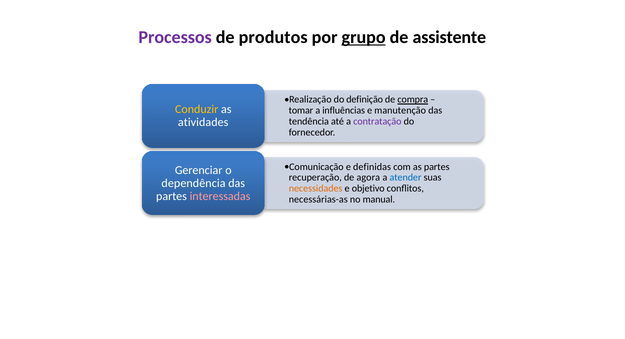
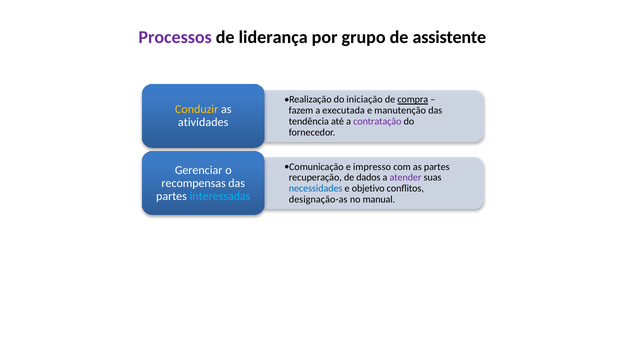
produtos: produtos -> liderança (273, 37)
grupo underline: present -> none (364, 37)
definição: definição -> iniciação (365, 100)
tomar: tomar -> fazem (301, 111)
influências: influências -> executada (344, 111)
definidas: definidas -> impresso (372, 167)
agora: agora -> dados (368, 178)
atender colour: blue -> purple (405, 178)
dependência: dependência -> recompensas (194, 183)
necessidades colour: orange -> blue (316, 188)
interessadas colour: pink -> light blue (220, 196)
necessárias-as: necessárias-as -> designação-as (318, 199)
